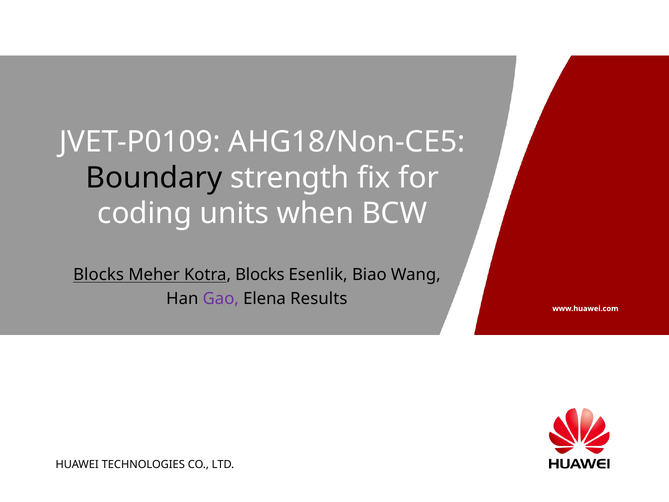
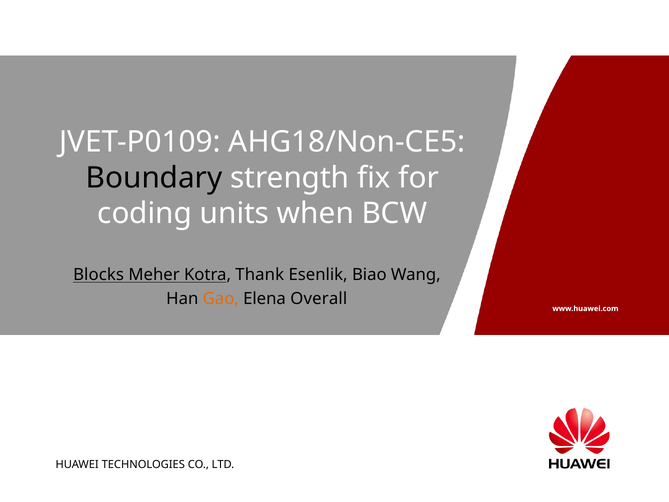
Kotra Blocks: Blocks -> Thank (260, 275)
Gao colour: purple -> orange (221, 299)
Results: Results -> Overall (319, 299)
